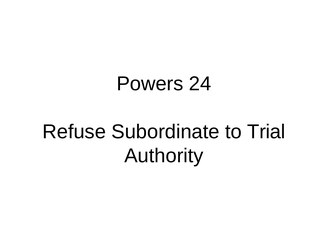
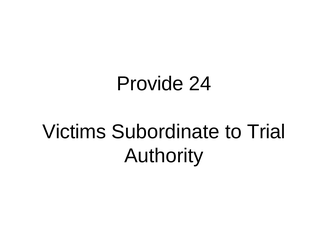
Powers: Powers -> Provide (150, 84)
Refuse: Refuse -> Victims (74, 132)
